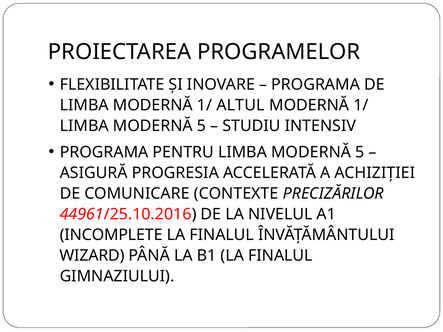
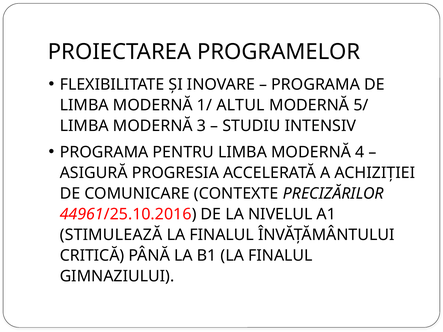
1/: 1/ -> 5/ (361, 105)
5: 5 -> 3 (201, 126)
PENTRU LIMBA MODERNĂ 5: 5 -> 4 (360, 152)
INCOMPLETE: INCOMPLETE -> STIMULEAZĂ (111, 235)
WIZARD: WIZARD -> CRITICĂ (92, 256)
